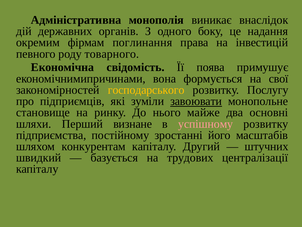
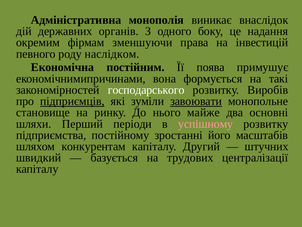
поглинання: поглинання -> зменшуючи (142, 42)
товарного: товарного -> наслідком (112, 54)
свідомість: свідомість -> постійним (136, 67)
свої: свої -> такі (279, 78)
господарського colour: yellow -> white (146, 90)
Послугу: Послугу -> Виробів (268, 90)
підприємців underline: none -> present (72, 101)
визнане: визнане -> періоди (133, 124)
